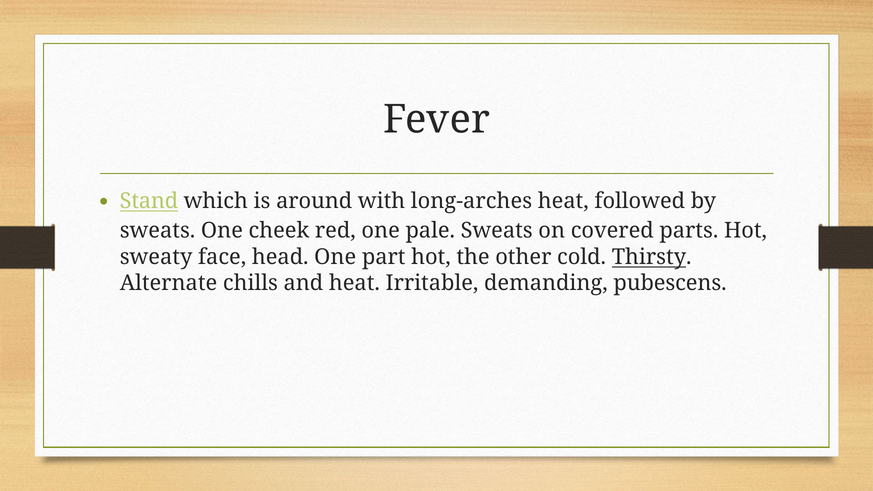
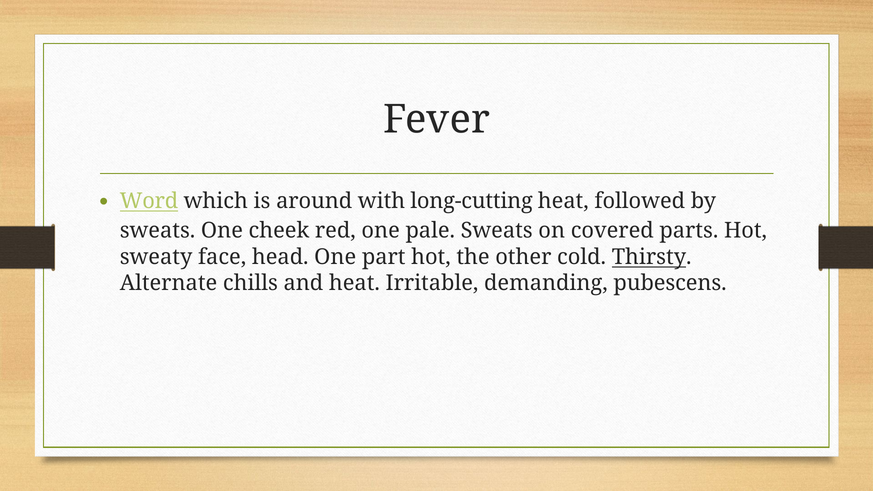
Stand: Stand -> Word (149, 201)
long-arches: long-arches -> long-cutting (472, 201)
